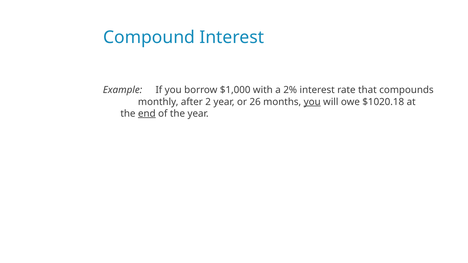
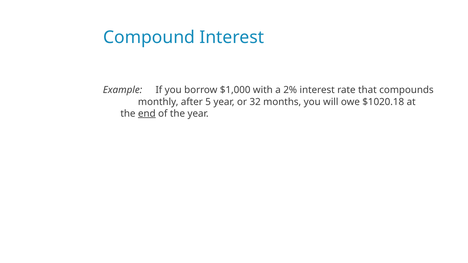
2: 2 -> 5 (208, 102)
26: 26 -> 32 (255, 102)
you underline: present -> none (312, 102)
